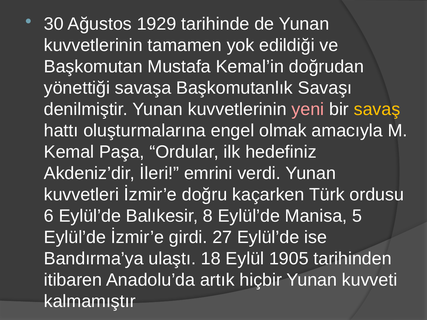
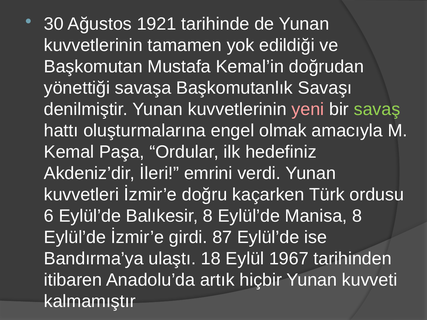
1929: 1929 -> 1921 (157, 24)
savaş colour: yellow -> light green (377, 109)
Manisa 5: 5 -> 8 (357, 216)
27: 27 -> 87 (222, 238)
1905: 1905 -> 1967 (289, 259)
